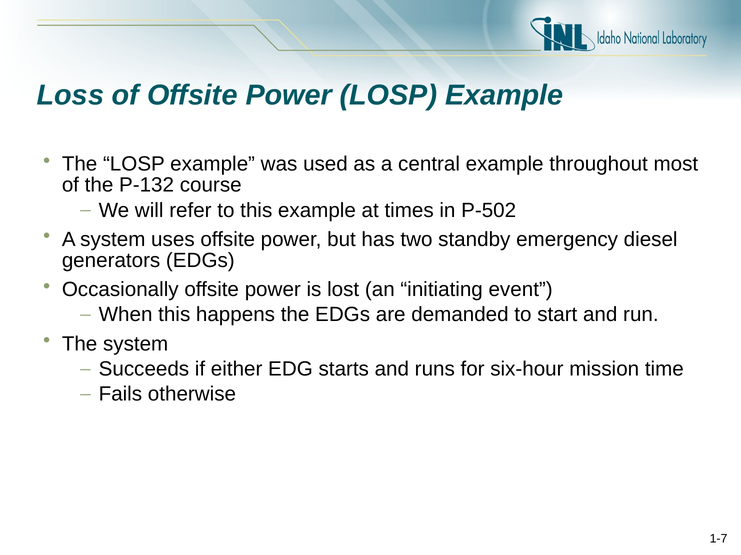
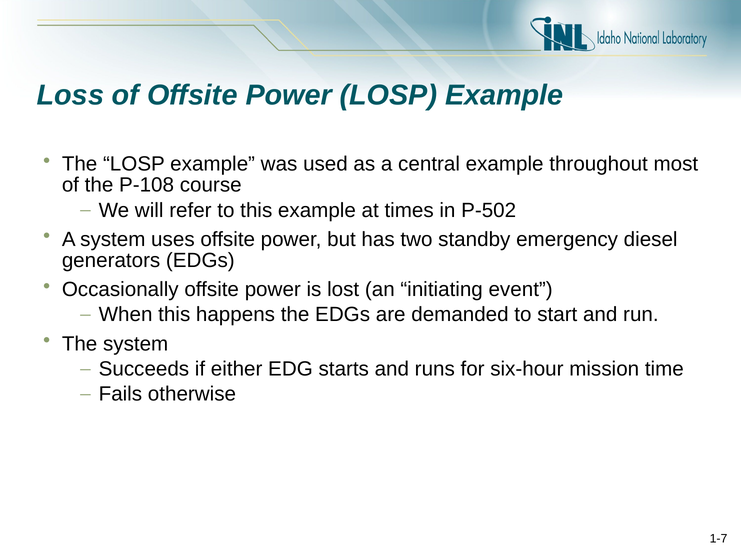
P-132: P-132 -> P-108 (147, 185)
